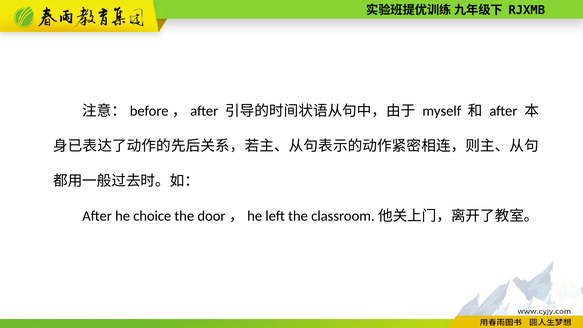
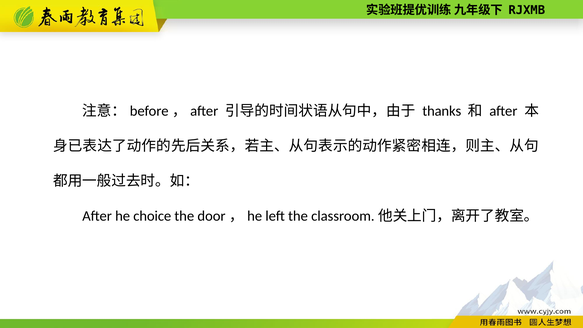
myself: myself -> thanks (442, 111)
